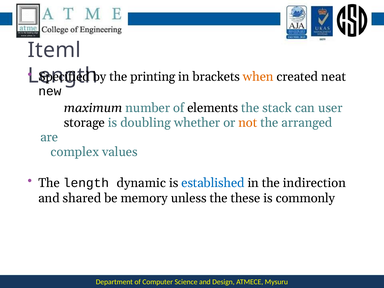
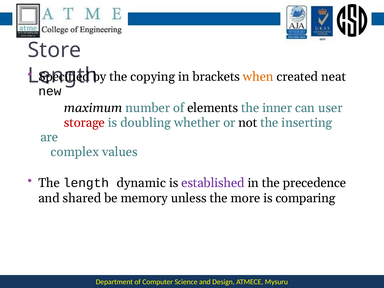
Iteml: Iteml -> Store (54, 50)
printing: printing -> copying (153, 77)
stack: stack -> inner (277, 108)
storage colour: black -> red (84, 123)
not colour: orange -> black (248, 123)
arranged: arranged -> inserting (307, 123)
established colour: blue -> purple (213, 183)
indirection: indirection -> precedence (315, 183)
these: these -> more (245, 198)
commonly: commonly -> comparing (305, 198)
